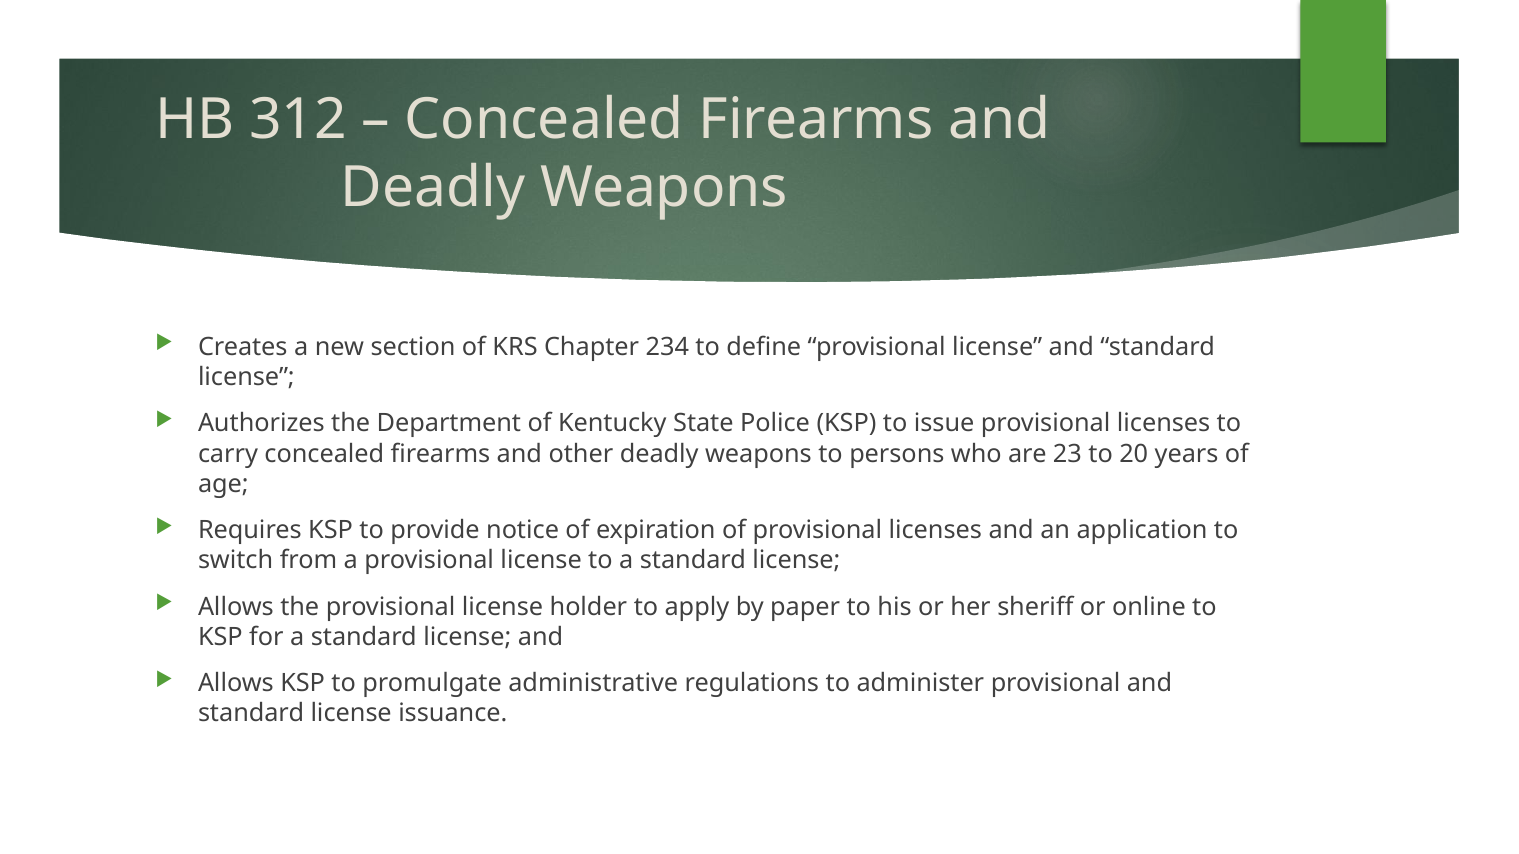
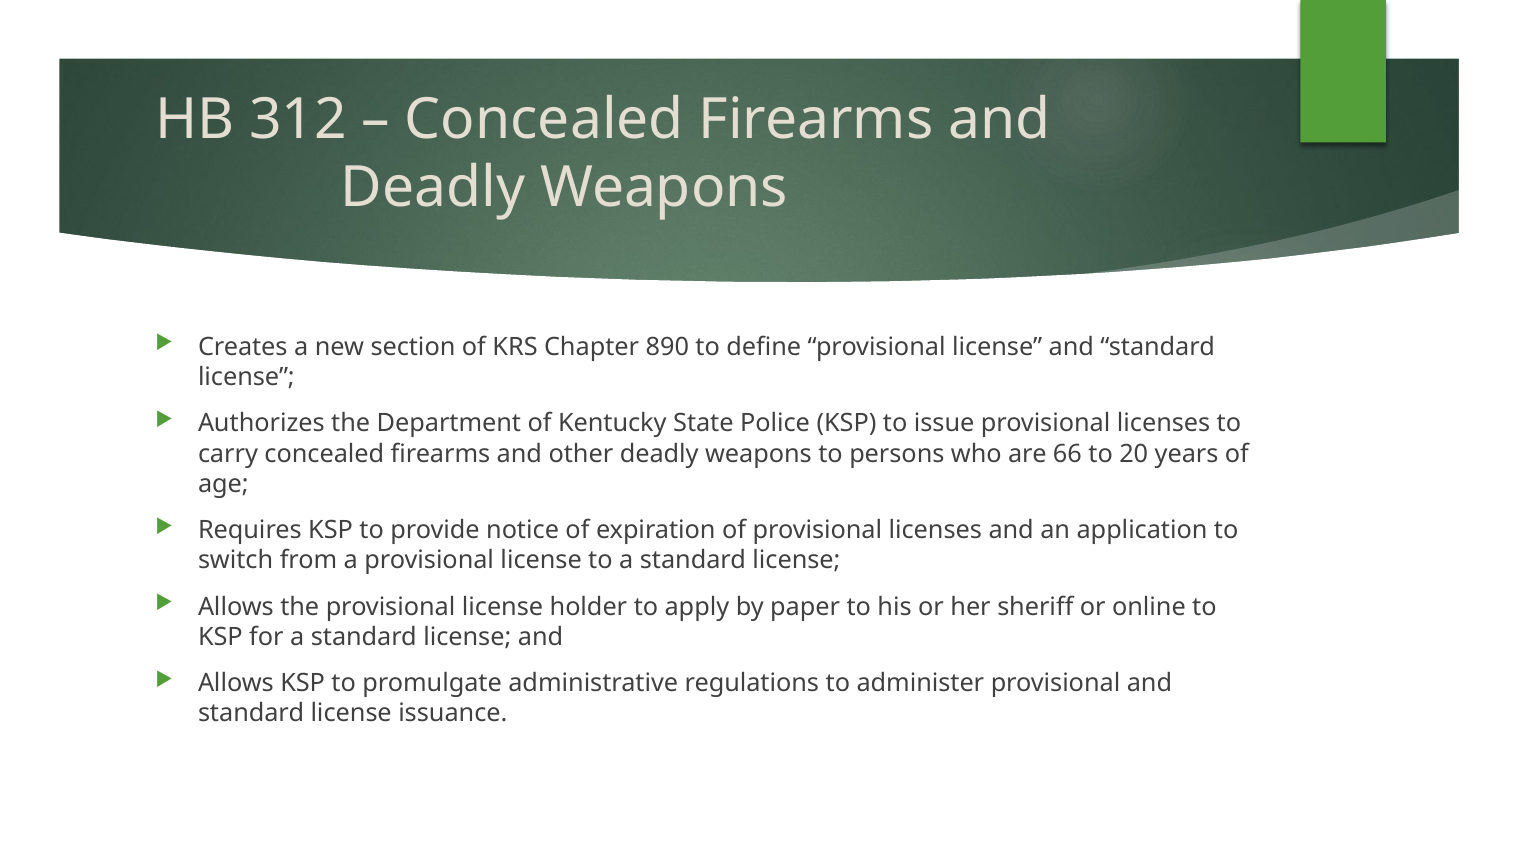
234: 234 -> 890 (667, 347)
23: 23 -> 66 (1067, 454)
